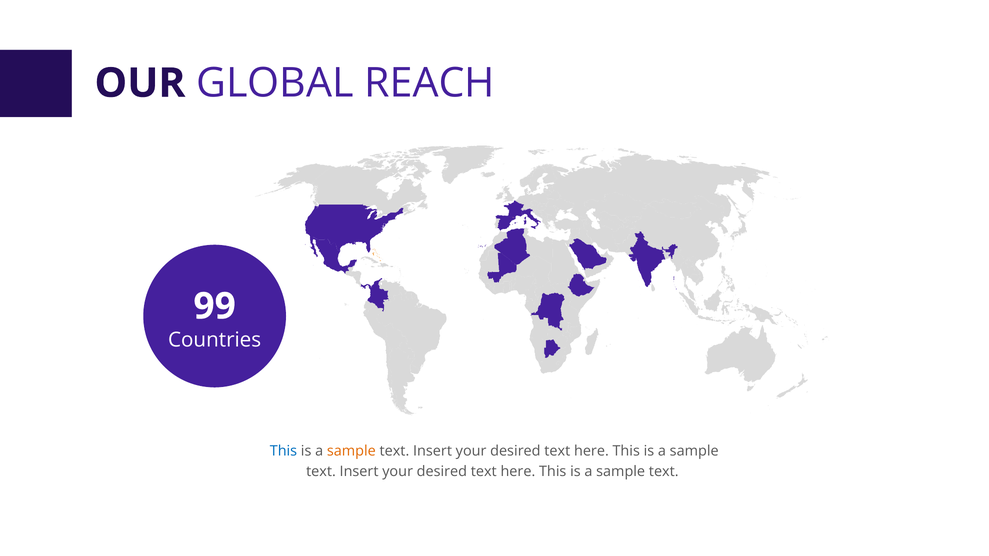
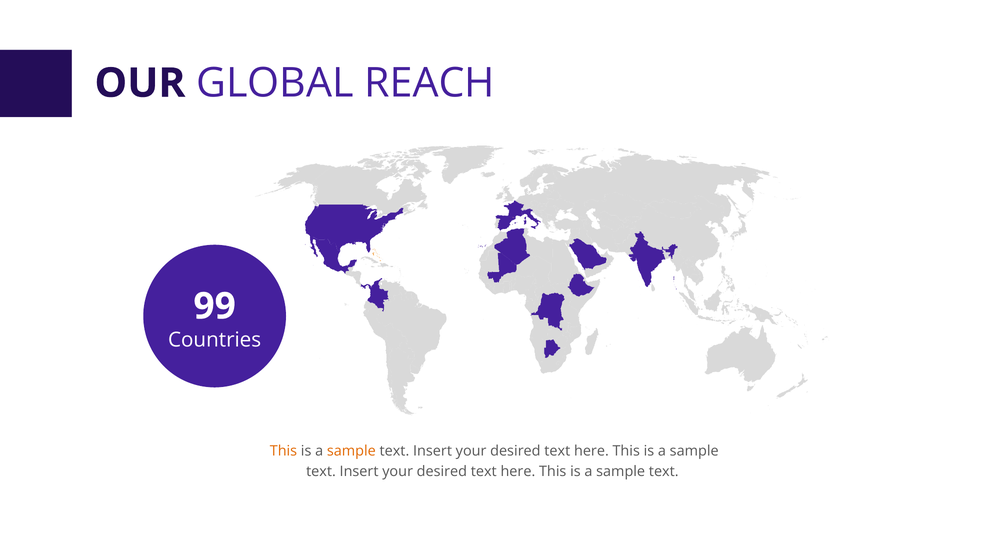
This colour: blue -> orange (283, 451)
